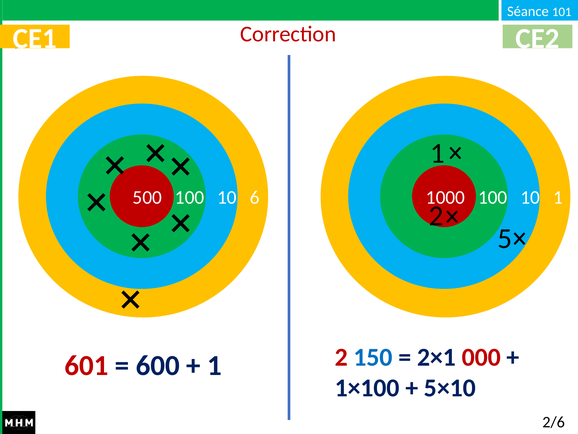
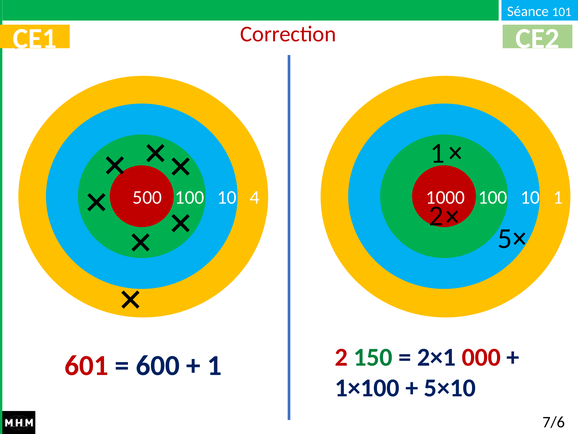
6: 6 -> 4 (255, 197)
150 colour: blue -> green (373, 357)
2/6: 2/6 -> 7/6 (554, 422)
